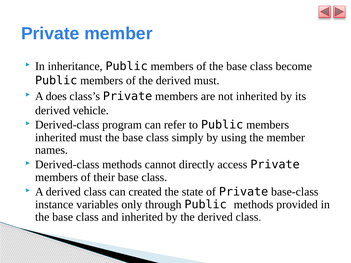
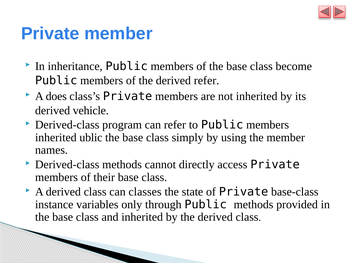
derived must: must -> refer (207, 80)
inherited must: must -> ublic (91, 138)
created: created -> classes (145, 192)
